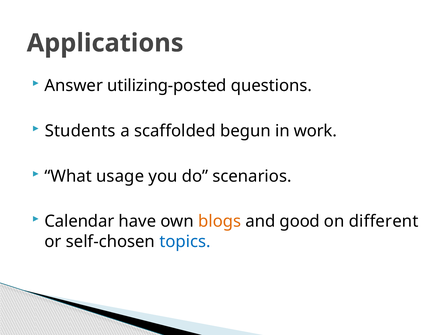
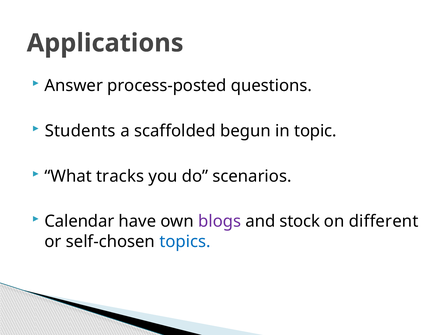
utilizing-posted: utilizing-posted -> process-posted (167, 86)
work: work -> topic (315, 131)
usage: usage -> tracks (120, 176)
blogs colour: orange -> purple (220, 221)
good: good -> stock (300, 221)
